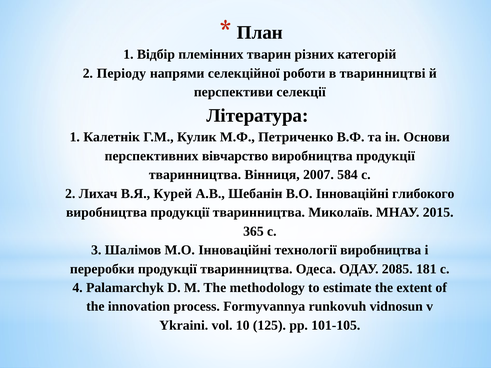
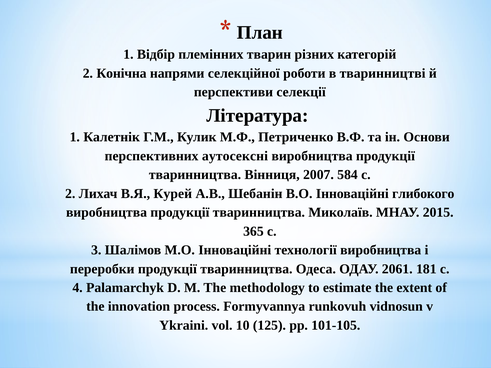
Періоду: Періоду -> Конічна (121, 73)
вівчарство: вівчарство -> аутосексні (235, 156)
2085: 2085 -> 2061 (397, 269)
